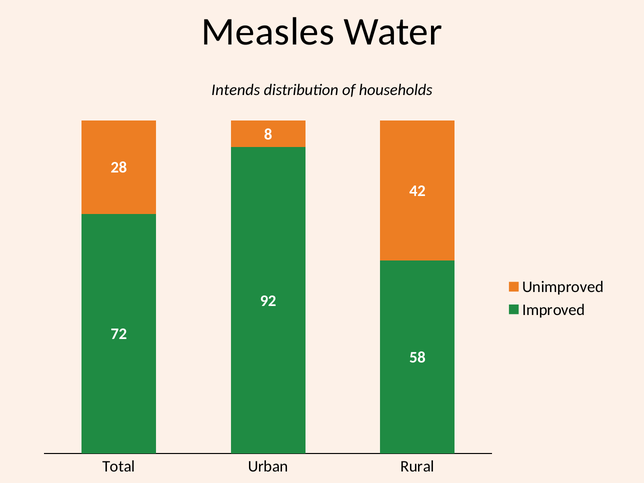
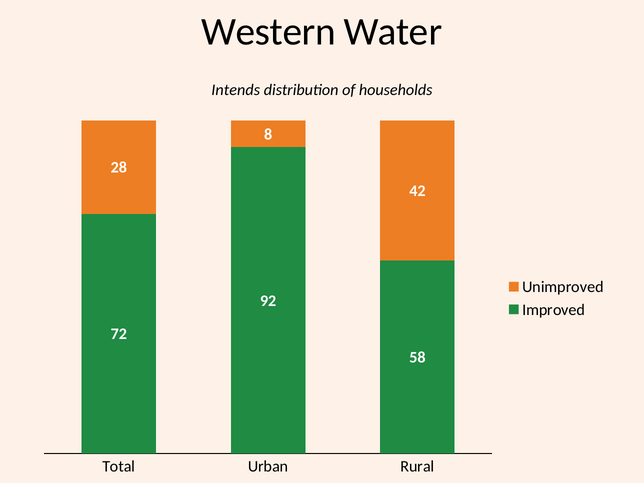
Measles: Measles -> Western (268, 32)
